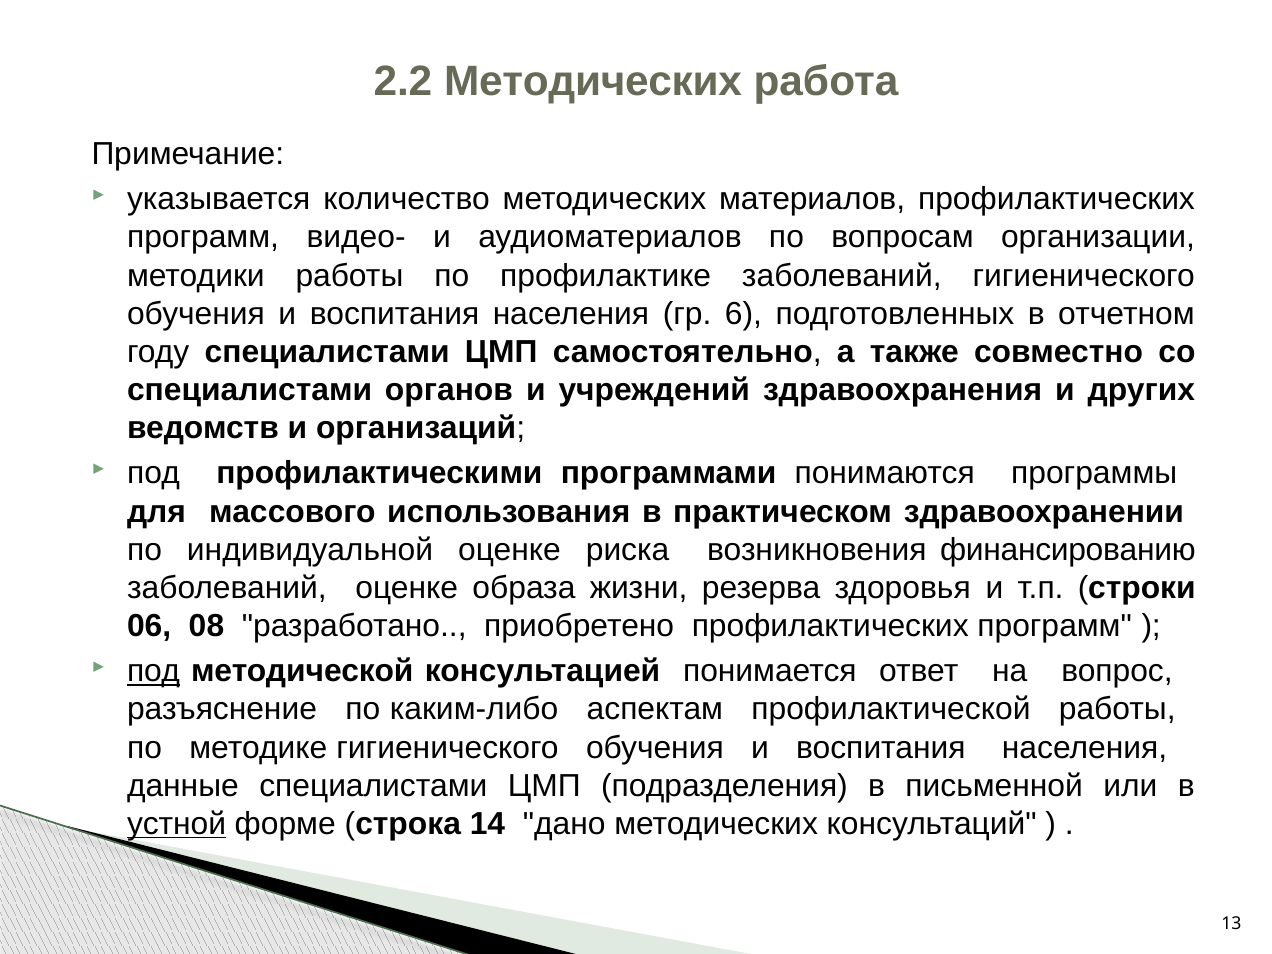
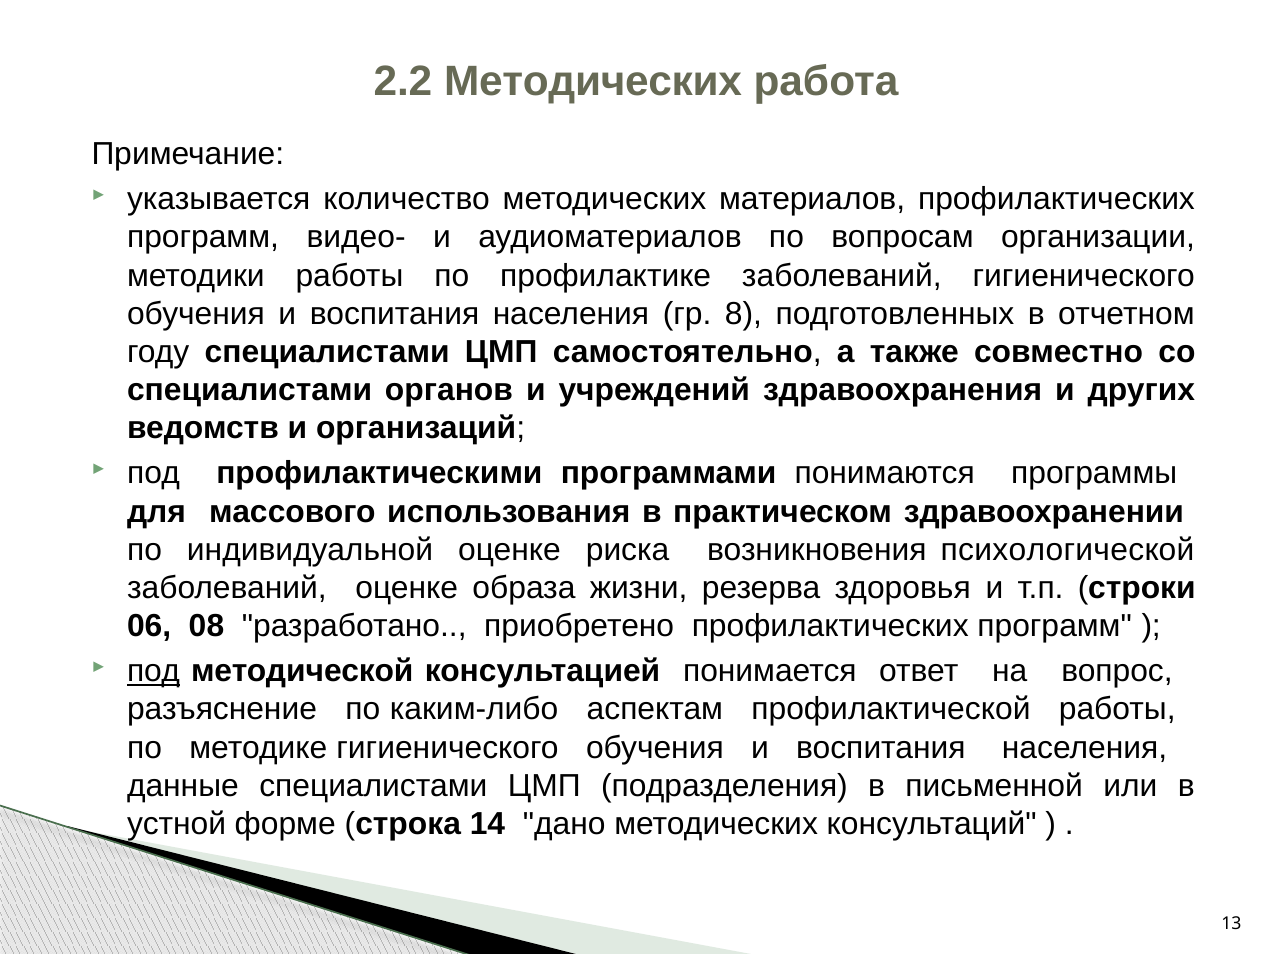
6: 6 -> 8 (743, 314)
финансированию: финансированию -> психологической (1068, 550)
устной underline: present -> none (177, 824)
